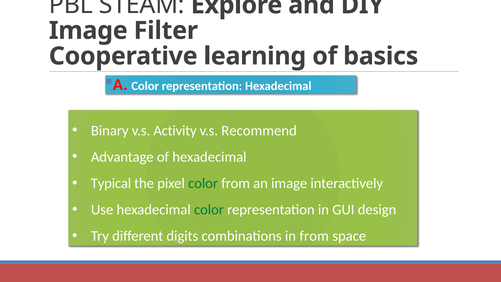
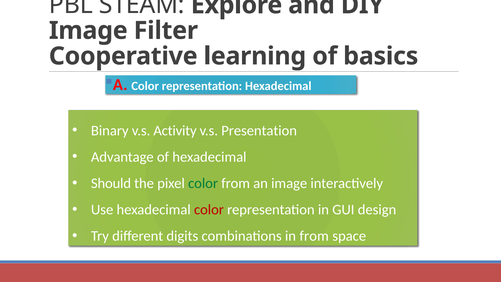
Recommend: Recommend -> Presentation (259, 131)
Typical: Typical -> Should (111, 183)
color colour: green -> red (209, 209)
